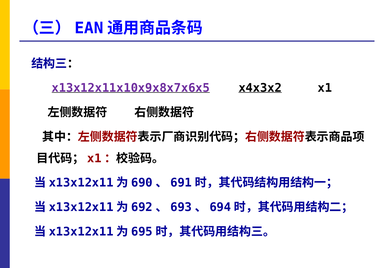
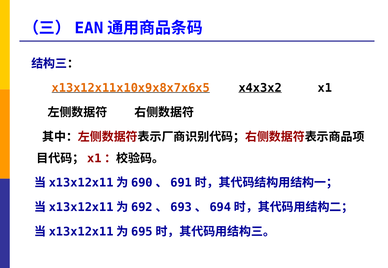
x13x12x11x10x9x8x7x6x5 colour: purple -> orange (131, 88)
